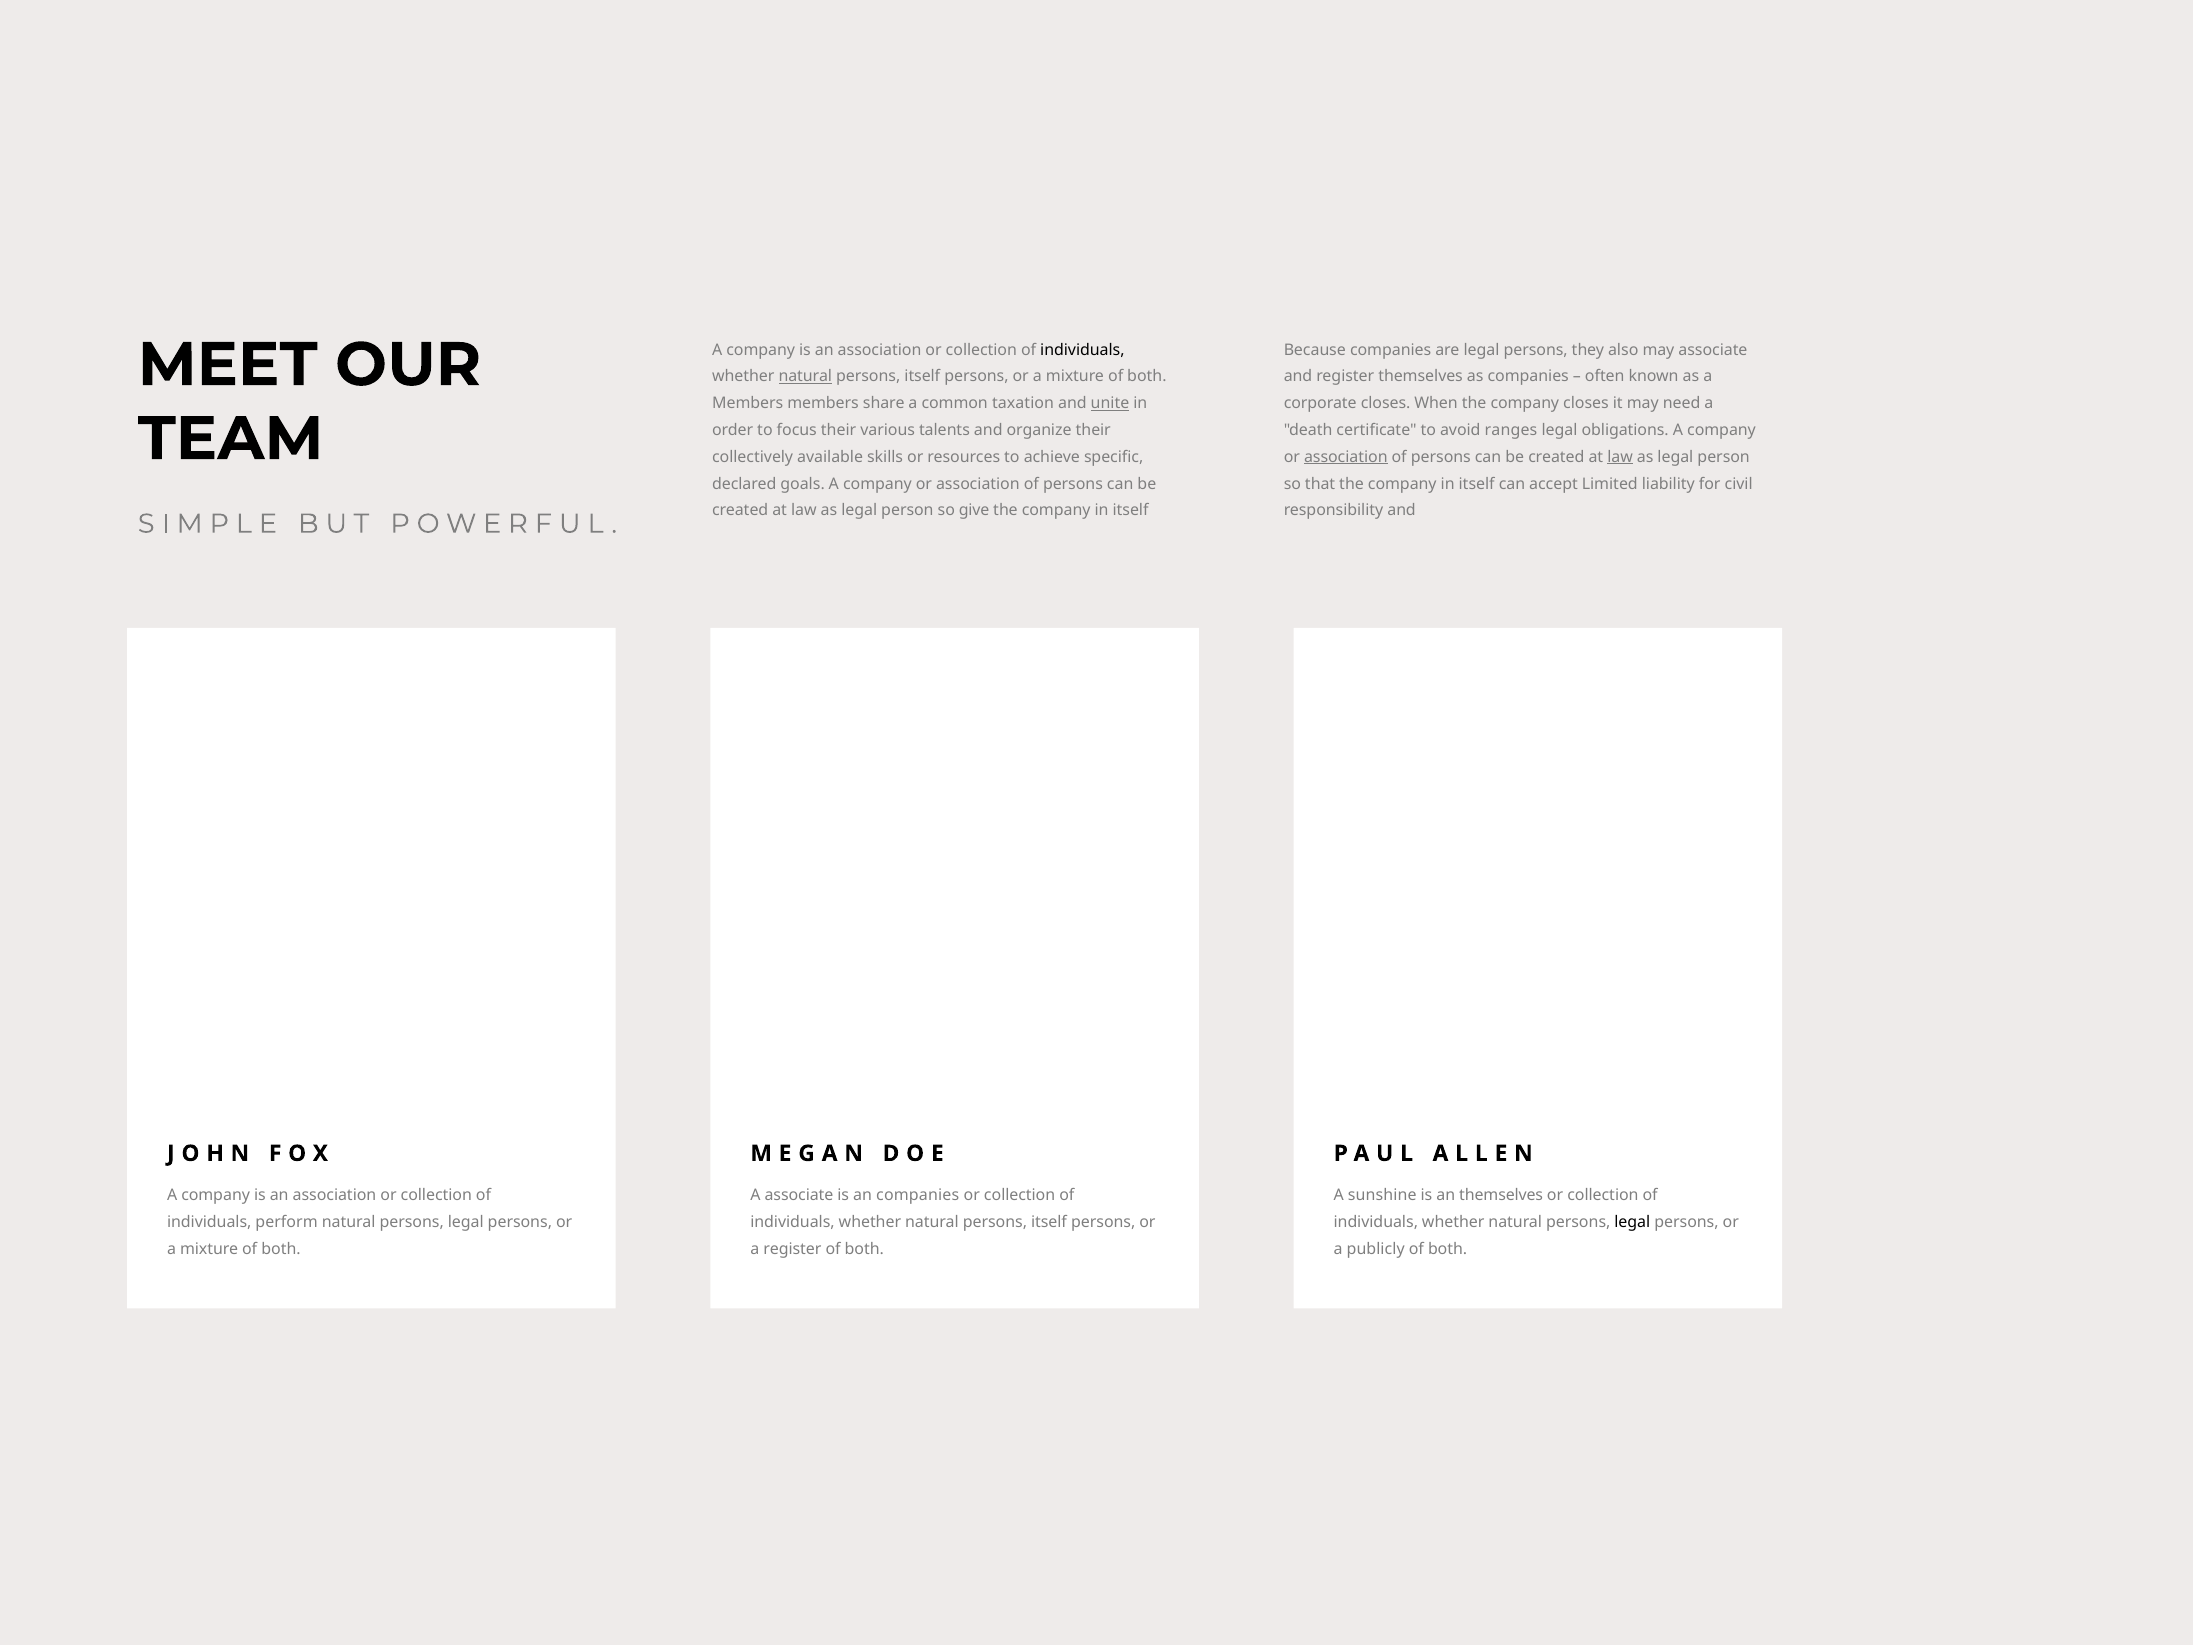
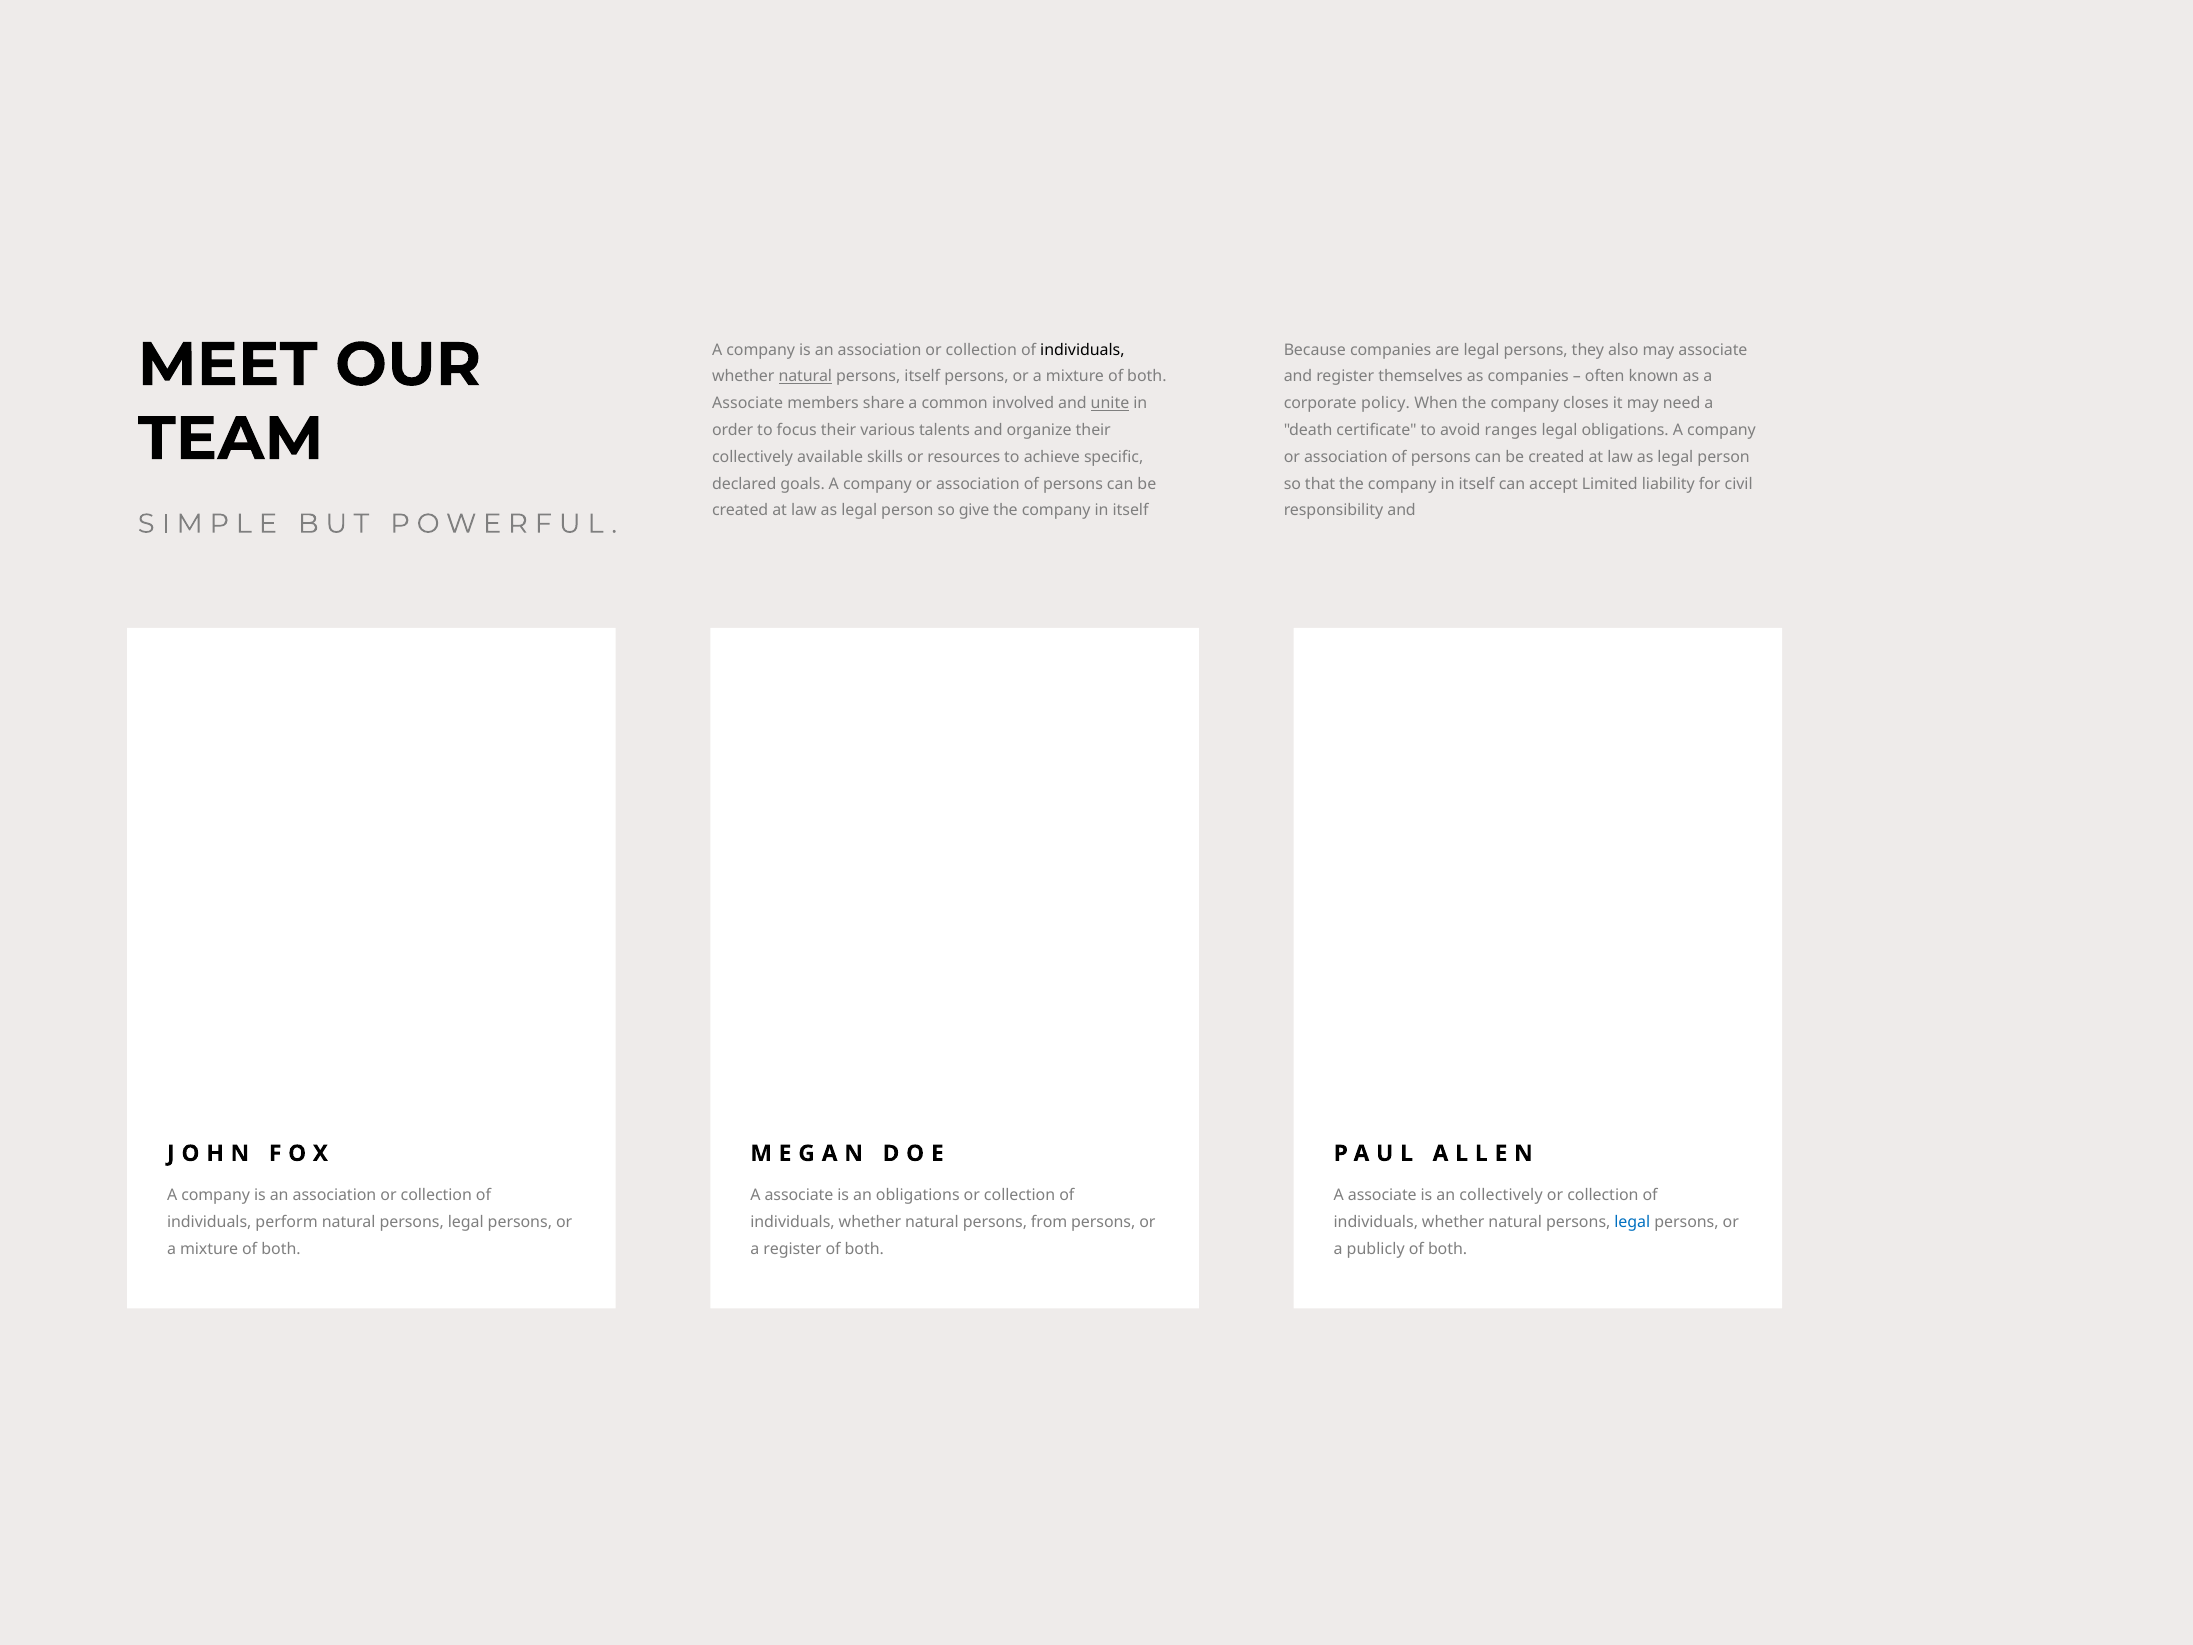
Members: Members -> Associate (748, 403)
taxation: taxation -> involved (1023, 403)
corporate closes: closes -> policy (1385, 403)
association underline: present -> none (1346, 457)
law underline: present -> none (1620, 457)
an companies: companies -> obligations (918, 1196)
sunshine: sunshine -> associate (1382, 1196)
an themselves: themselves -> collectively (1501, 1196)
itself: itself -> from (1049, 1222)
legal colour: black -> blue (1632, 1222)
